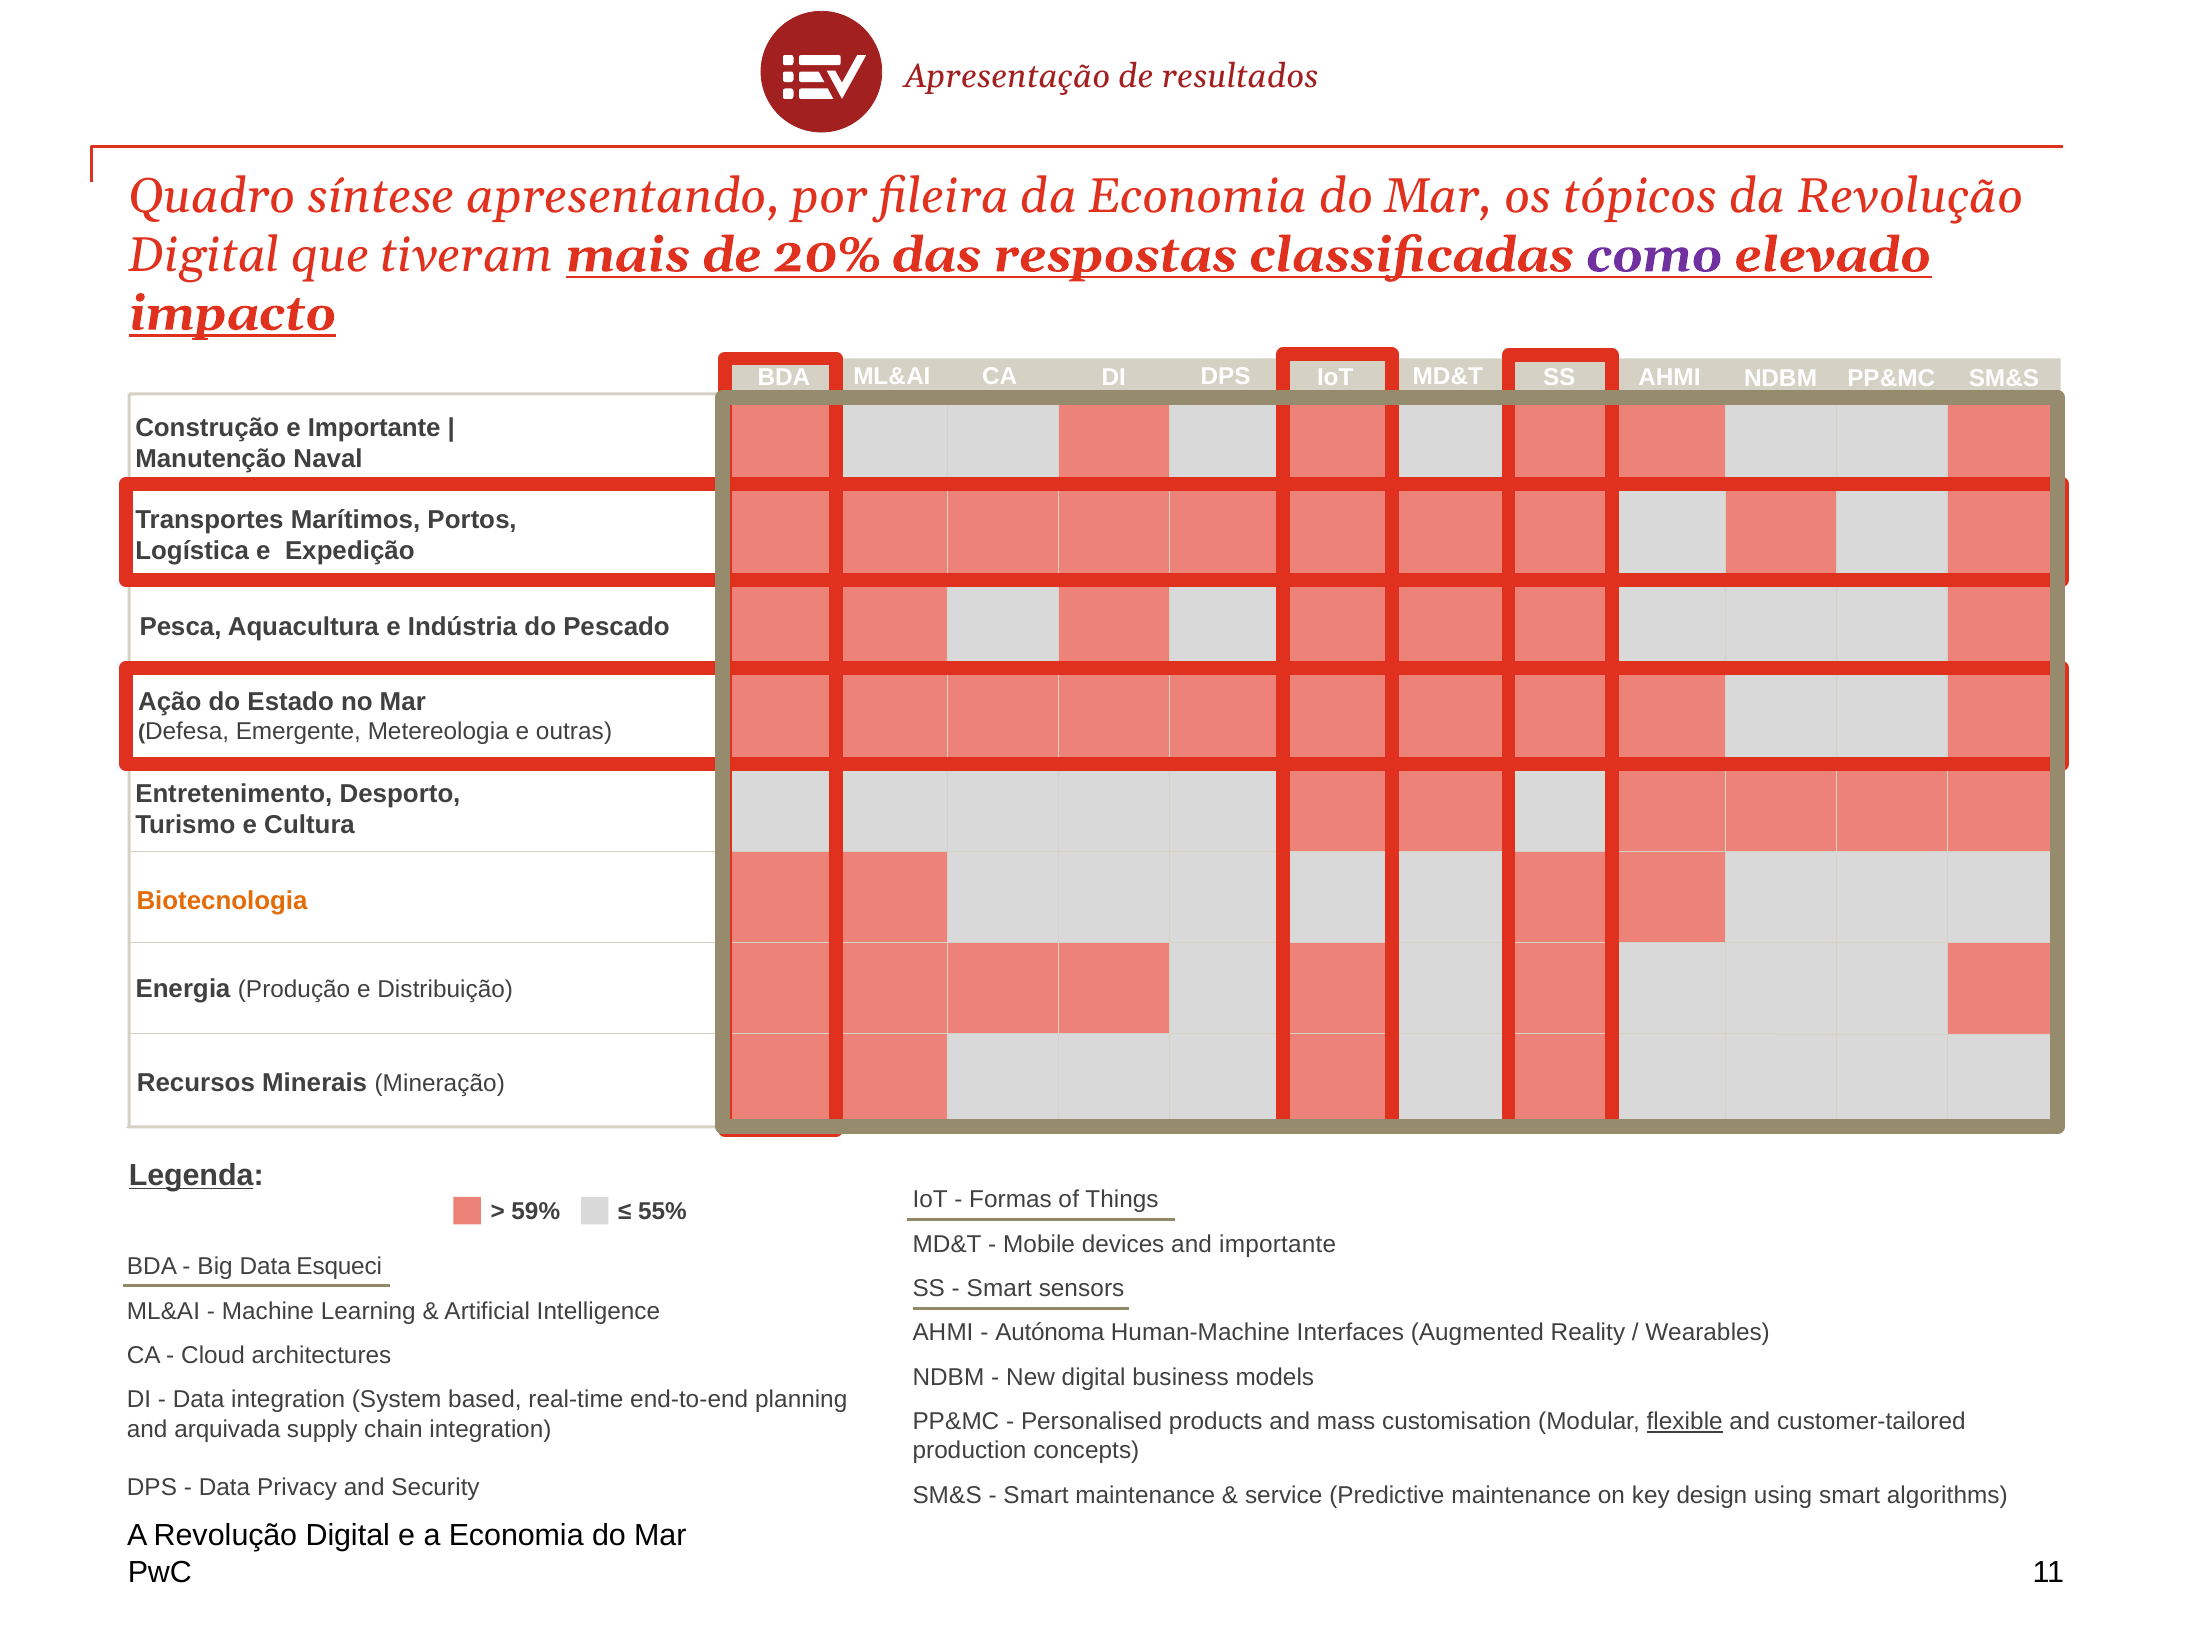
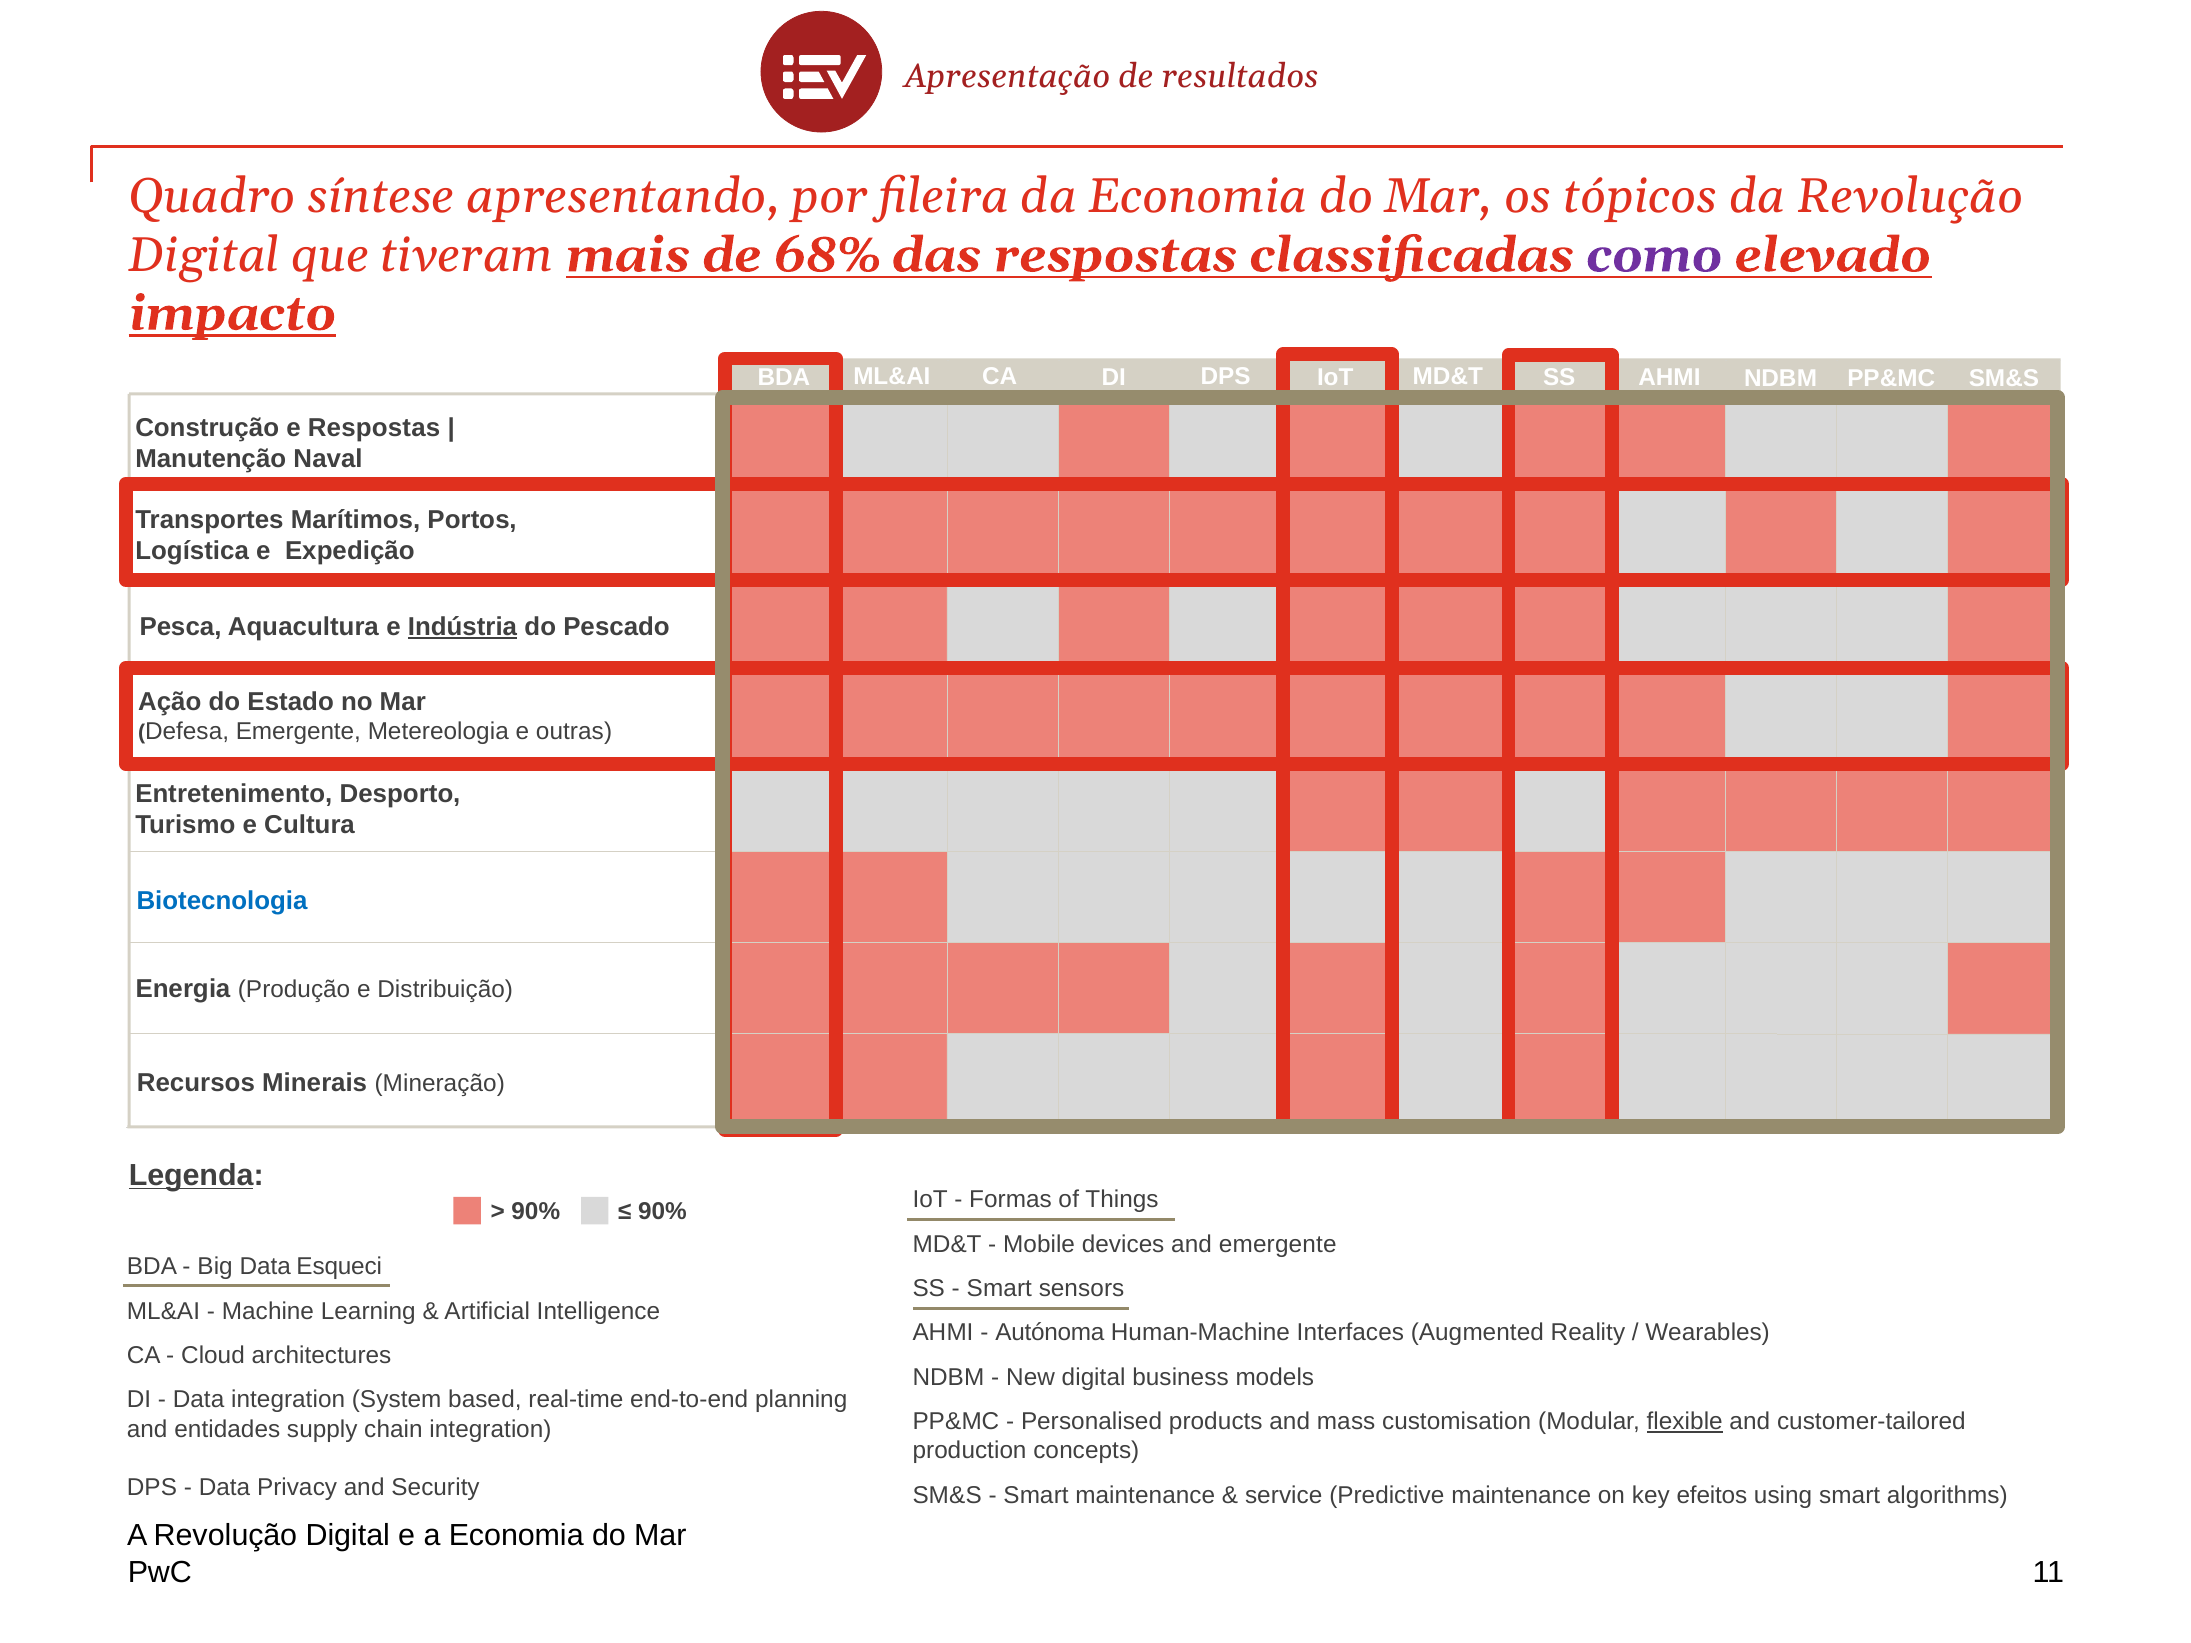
20%: 20% -> 68% (827, 255)
e Importante: Importante -> Respostas (374, 428)
Indústria underline: none -> present (462, 627)
Biotecnologia colour: orange -> blue (222, 901)
59%: 59% -> 90% (536, 1211)
55%: 55% -> 90% (663, 1211)
and importante: importante -> emergente (1278, 1244)
arquivada: arquivada -> entidades (227, 1429)
design: design -> efeitos (1712, 1495)
